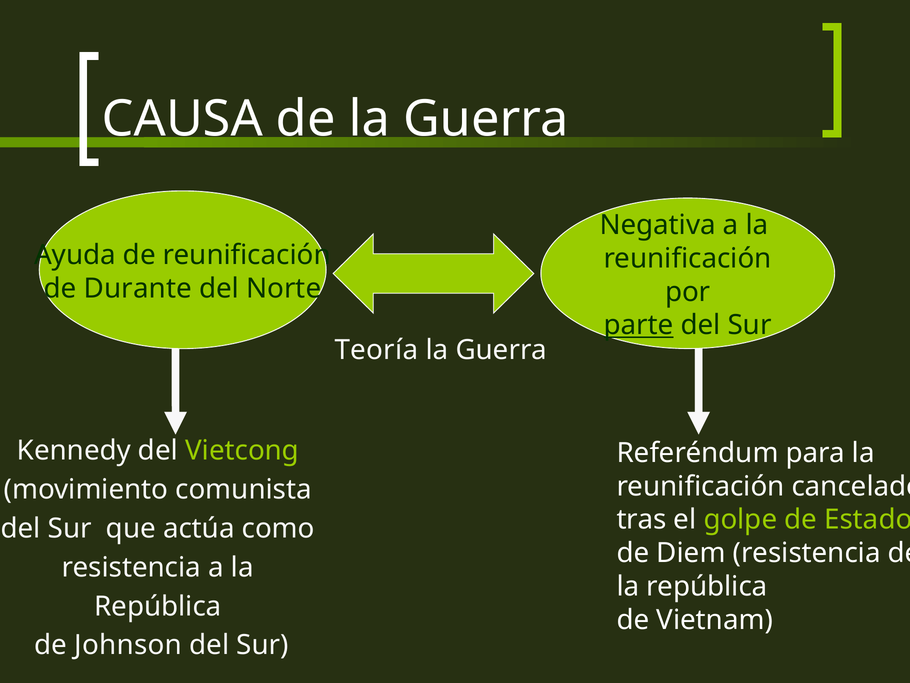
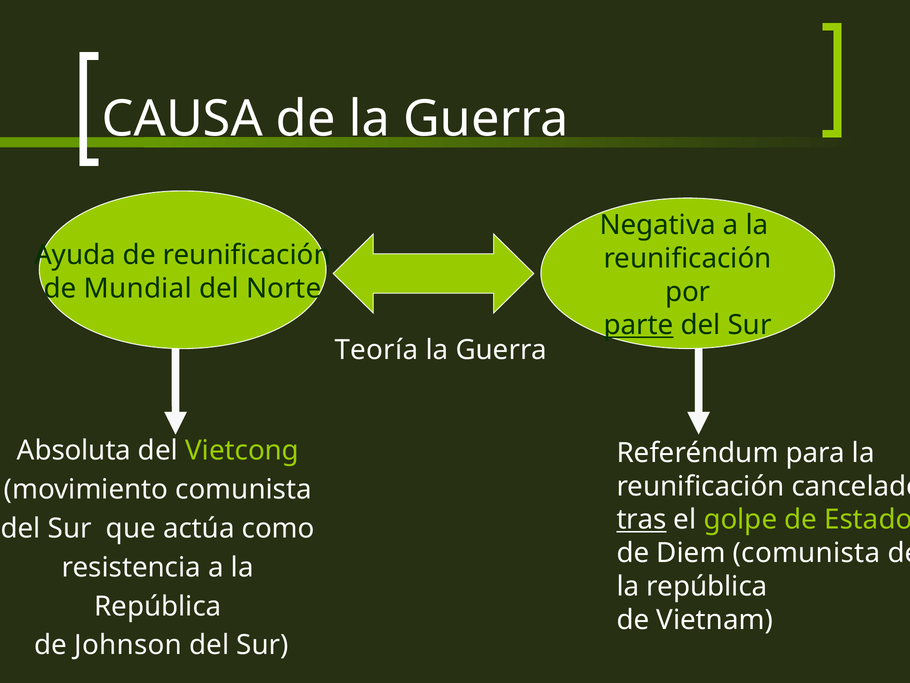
Durante: Durante -> Mundial (138, 288)
Kennedy: Kennedy -> Absoluta (74, 450)
tras underline: none -> present (642, 519)
Diem resistencia: resistencia -> comunista (807, 553)
